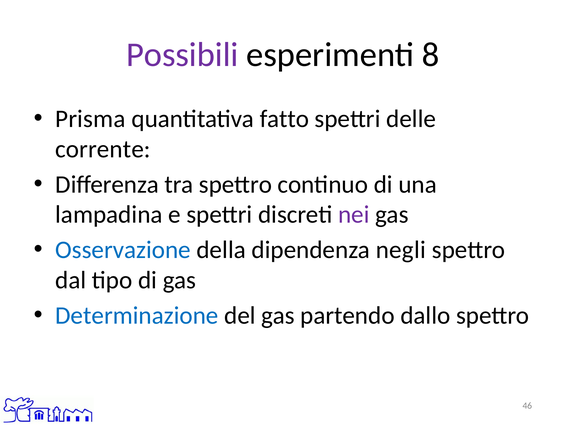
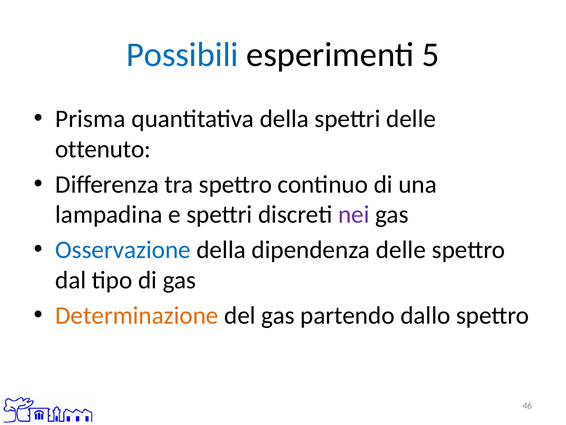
Possibili colour: purple -> blue (182, 55)
8: 8 -> 5 (431, 55)
quantitativa fatto: fatto -> della (284, 119)
corrente: corrente -> ottenuto (103, 149)
dipendenza negli: negli -> delle (401, 250)
Determinazione colour: blue -> orange (137, 315)
